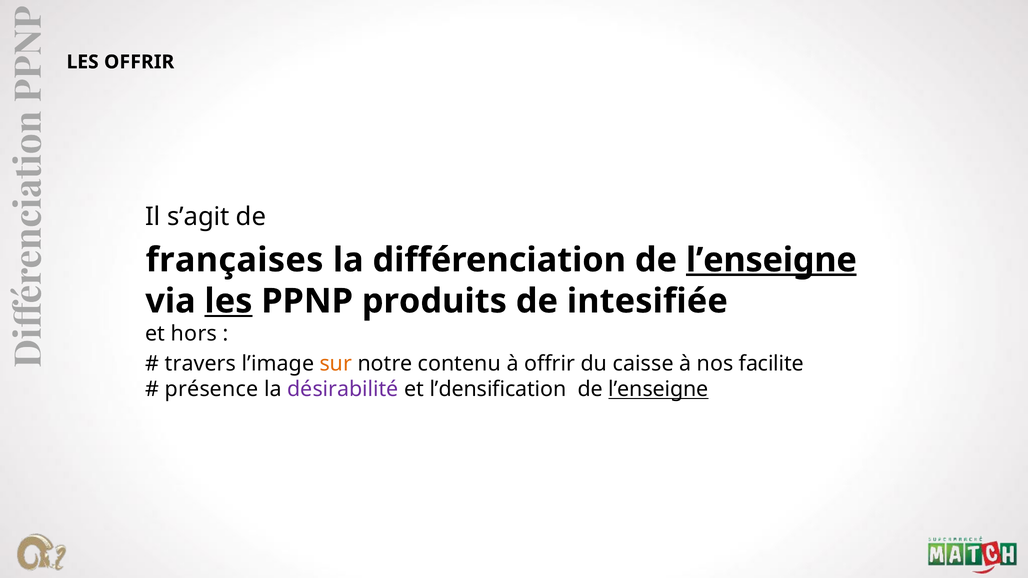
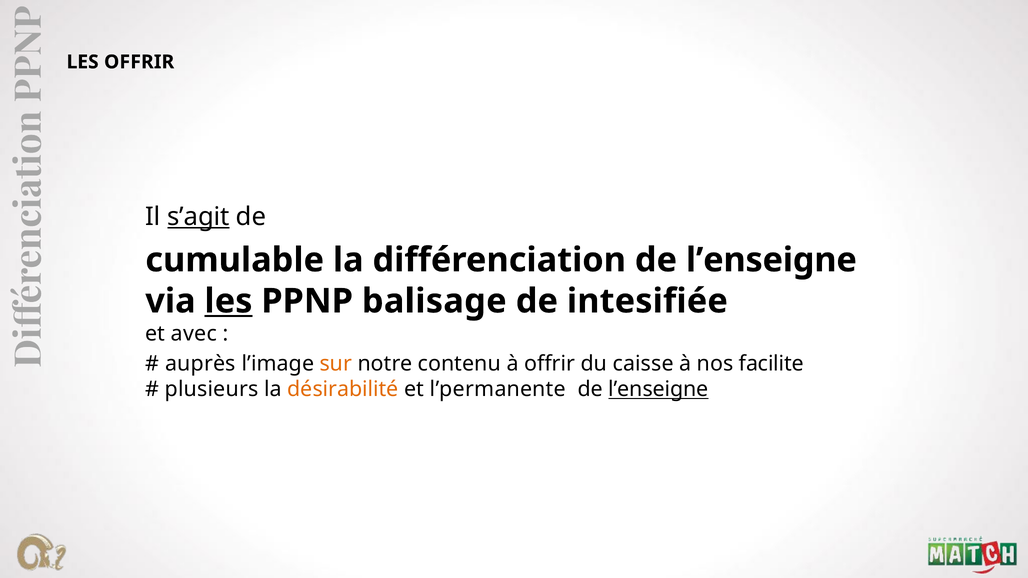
s’agit underline: none -> present (198, 217)
françaises: françaises -> cumulable (235, 260)
l’enseigne underline: present -> none (771, 260)
produits: produits -> balisage (434, 301)
hors: hors -> avec (194, 334)
travers: travers -> auprès (200, 364)
présence: présence -> plusieurs (212, 390)
désirabilité colour: purple -> orange (343, 390)
l’densification: l’densification -> l’permanente (498, 390)
